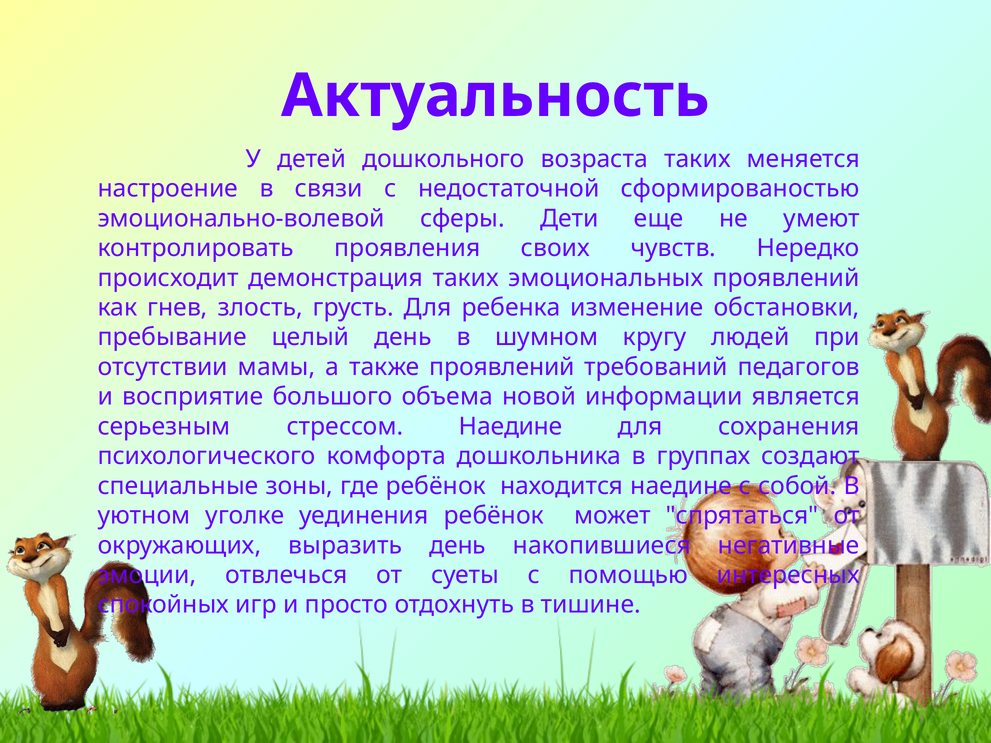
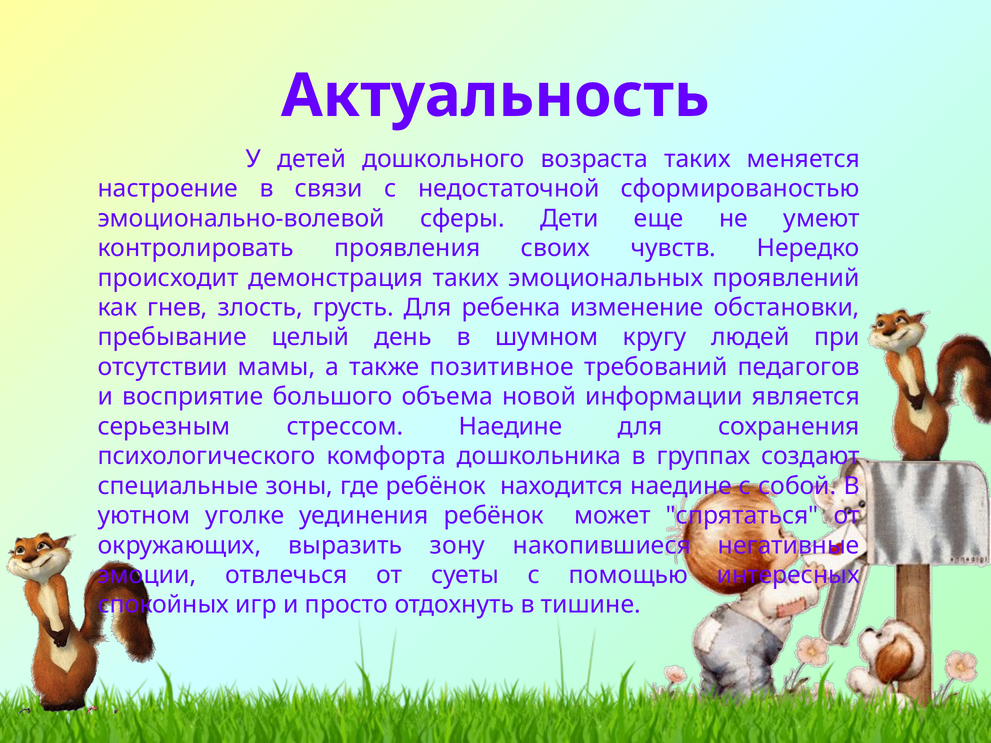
также проявлений: проявлений -> позитивное (502, 367)
выразить день: день -> зону (457, 546)
